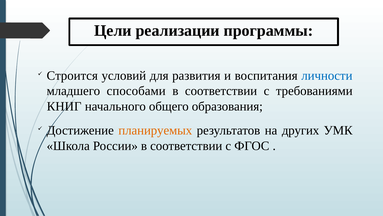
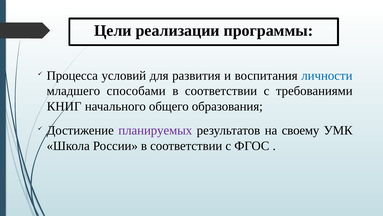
Строится: Строится -> Процесса (72, 75)
планируемых colour: orange -> purple (155, 130)
других: других -> своему (301, 130)
